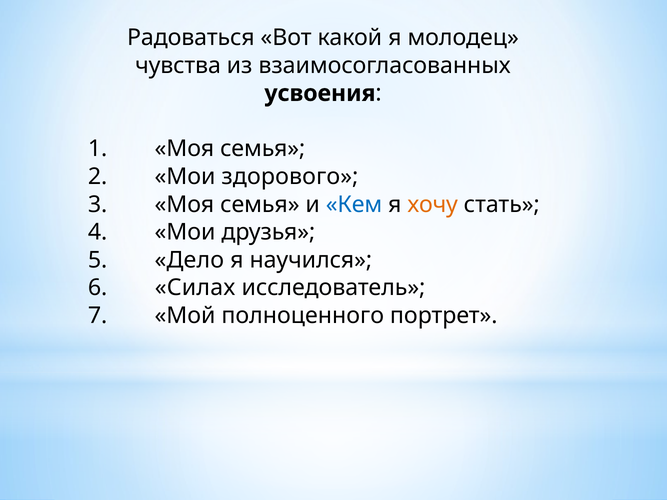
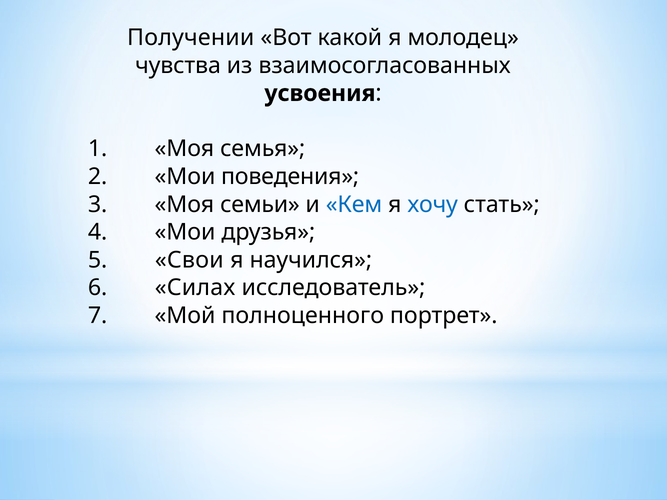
Радоваться: Радоваться -> Получении (191, 38)
здорового: здорового -> поведения (290, 177)
3 Моя семья: семья -> семьи (260, 204)
хочу colour: orange -> blue (433, 204)
Дело: Дело -> Свои (189, 260)
